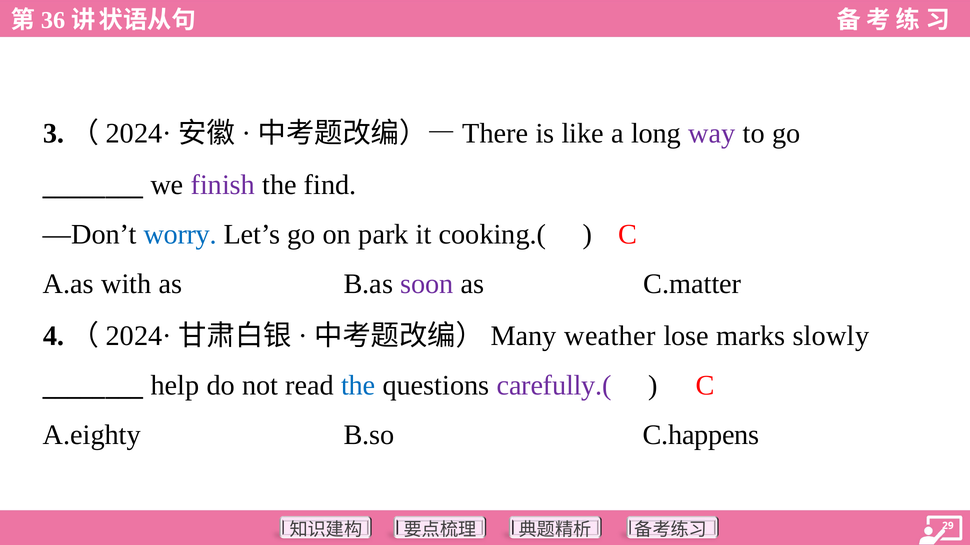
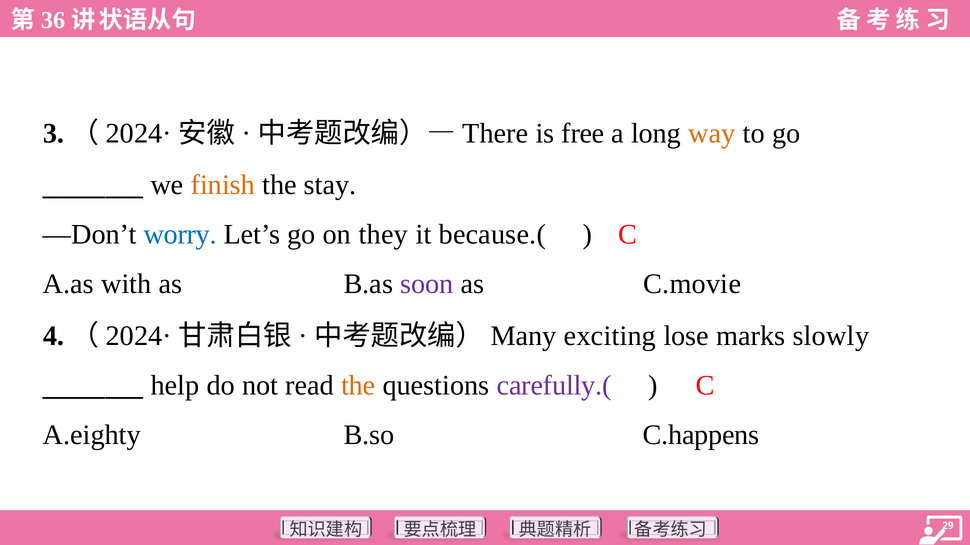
like: like -> free (583, 134)
way colour: purple -> orange (712, 134)
finish colour: purple -> orange (223, 185)
find: find -> stay (330, 185)
park: park -> they (383, 235)
cooking.(: cooking.( -> because.( (492, 235)
C.matter: C.matter -> C.movie (692, 284)
weather: weather -> exciting (610, 336)
the colour: blue -> orange (358, 386)
